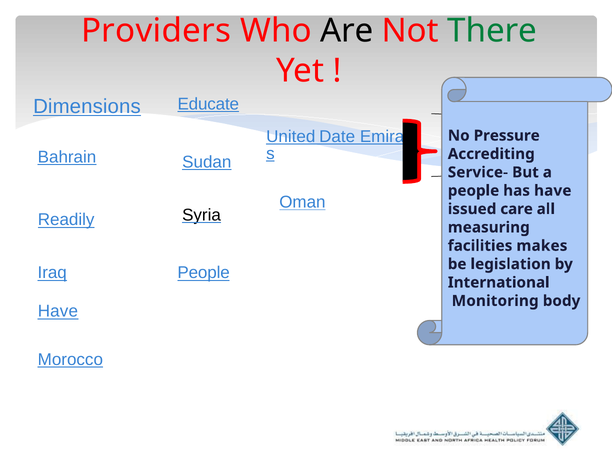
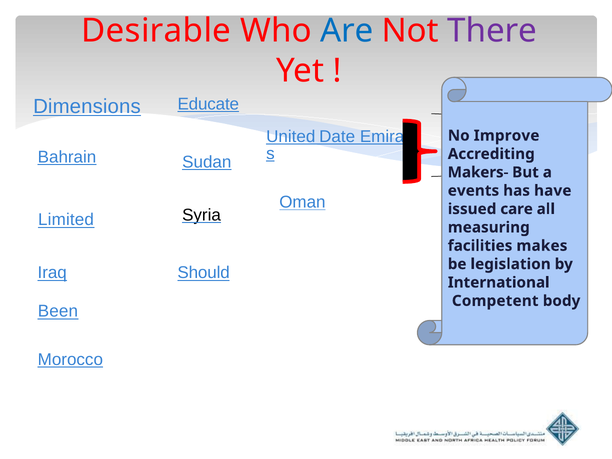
Providers: Providers -> Desirable (156, 31)
Are colour: black -> blue (347, 31)
There colour: green -> purple (492, 31)
Pressure: Pressure -> Improve (507, 136)
Service-: Service- -> Makers- (478, 172)
people: people -> events (473, 191)
Readily: Readily -> Limited (66, 220)
People: People -> Should (204, 273)
Monitoring: Monitoring -> Competent (495, 301)
Have: Have -> Been (58, 311)
